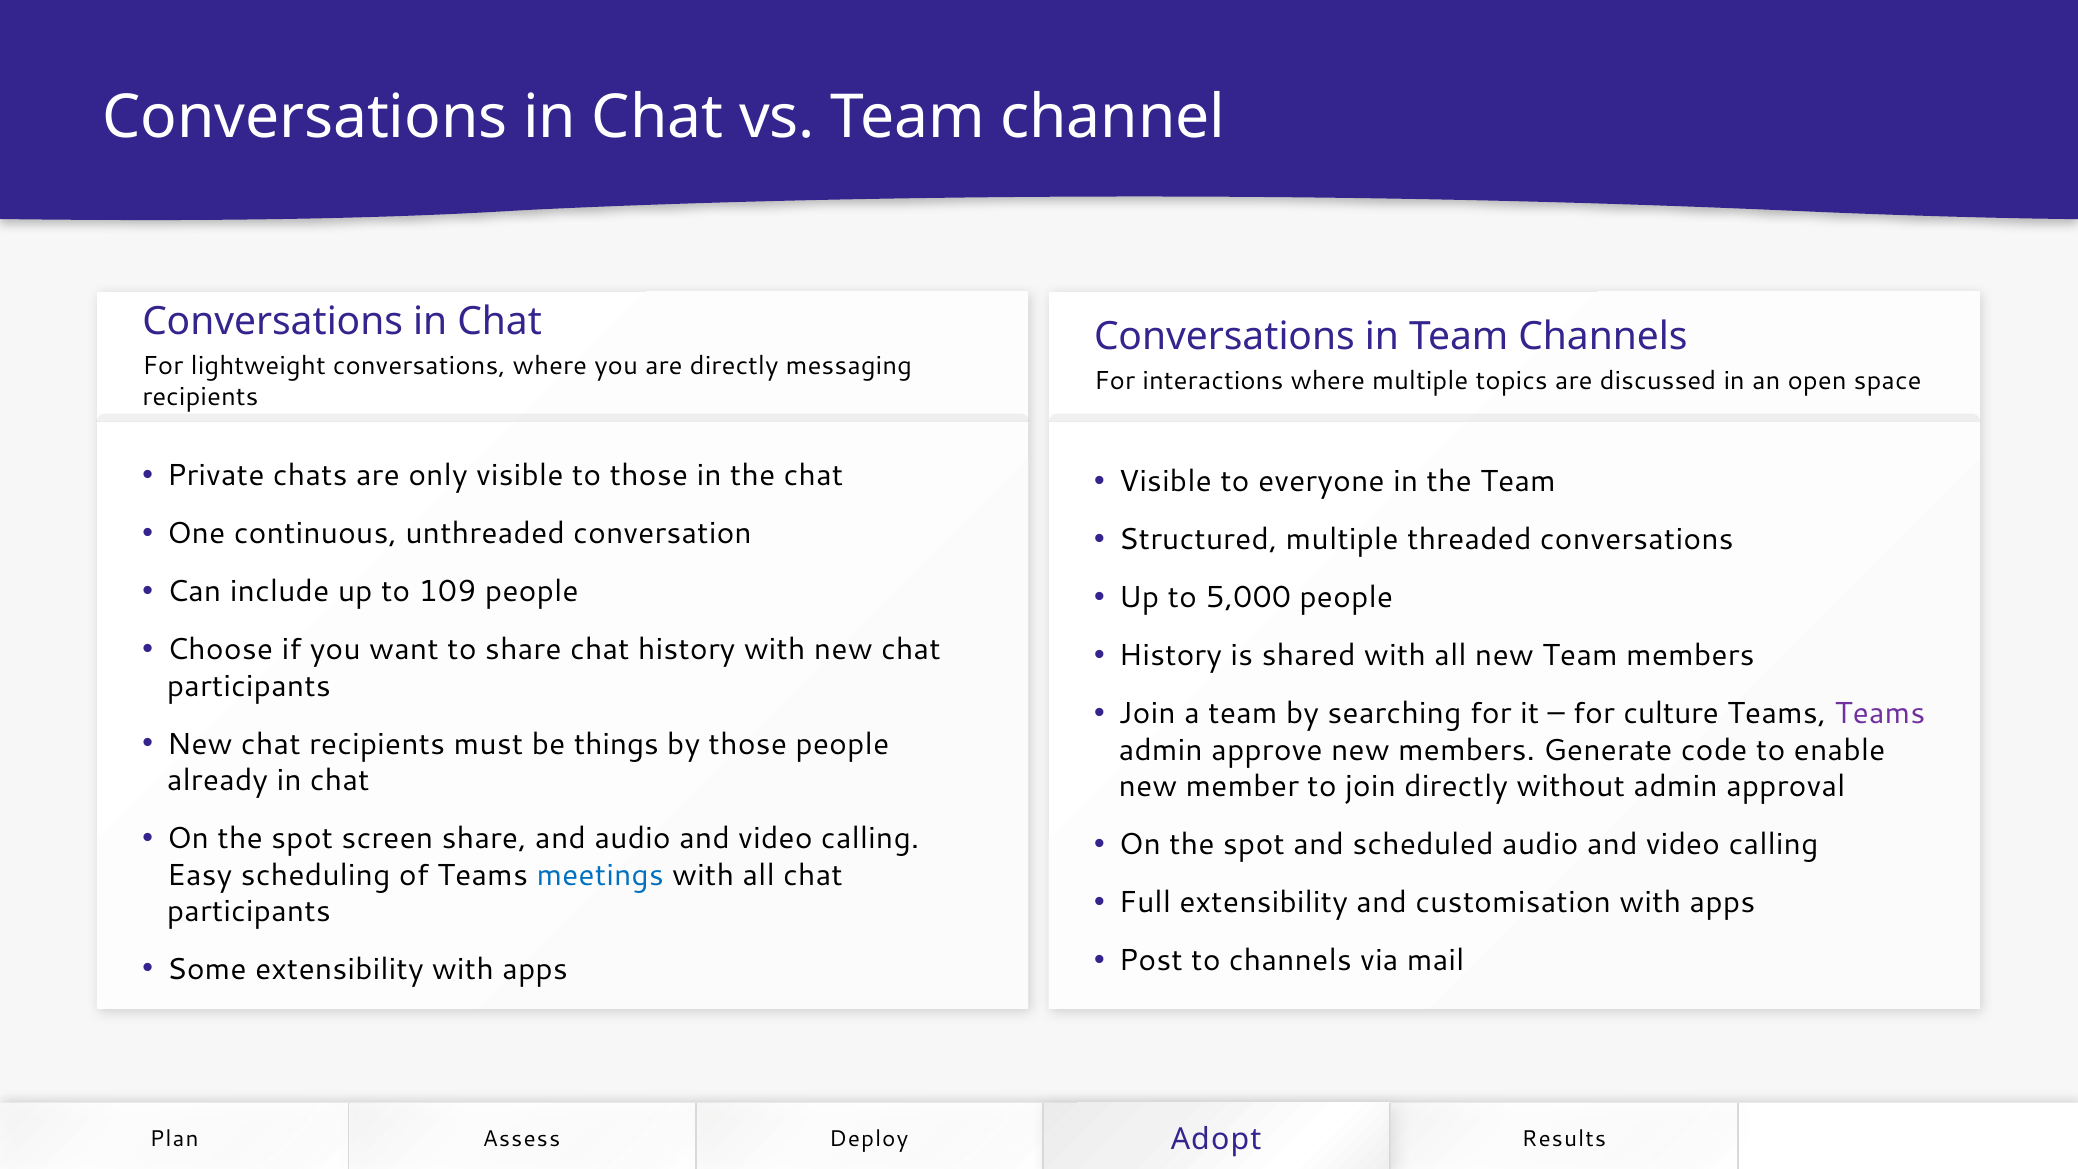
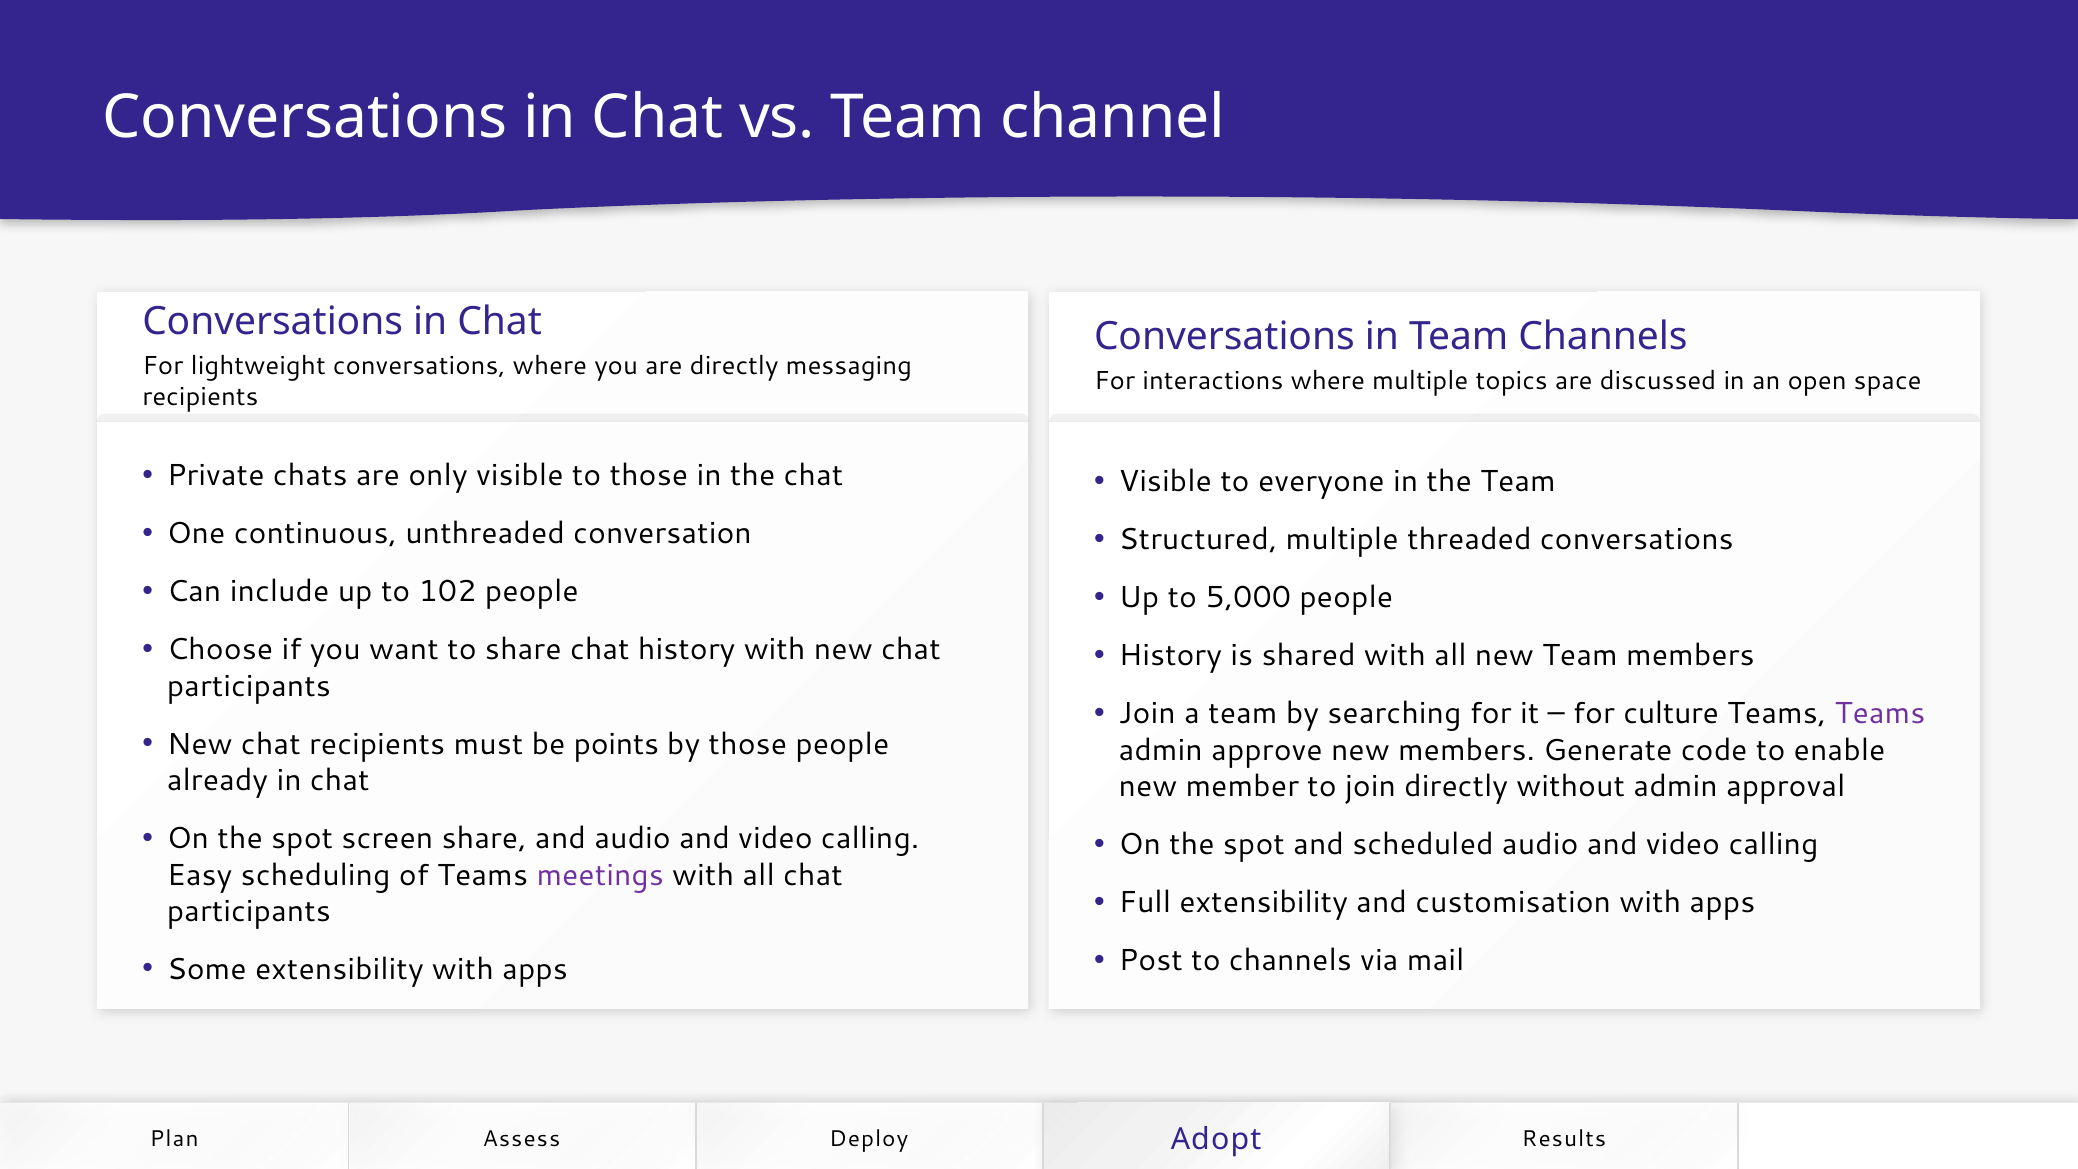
109: 109 -> 102 (448, 592)
things: things -> points (616, 744)
meetings colour: blue -> purple (600, 875)
